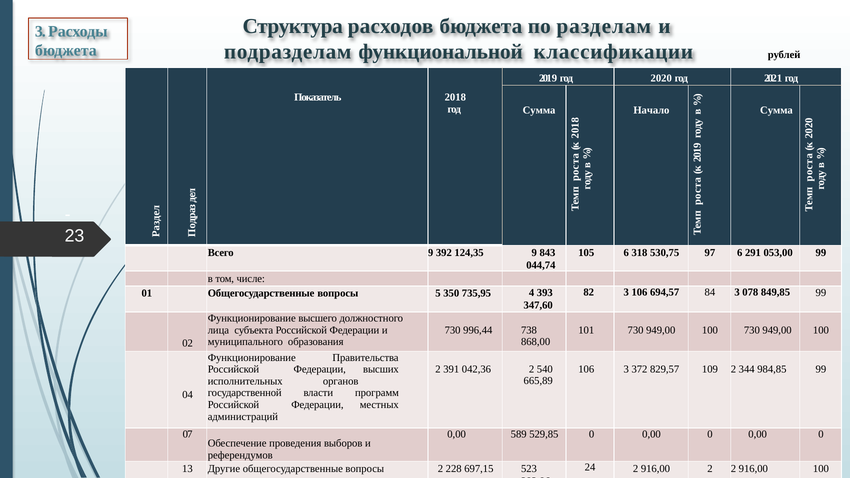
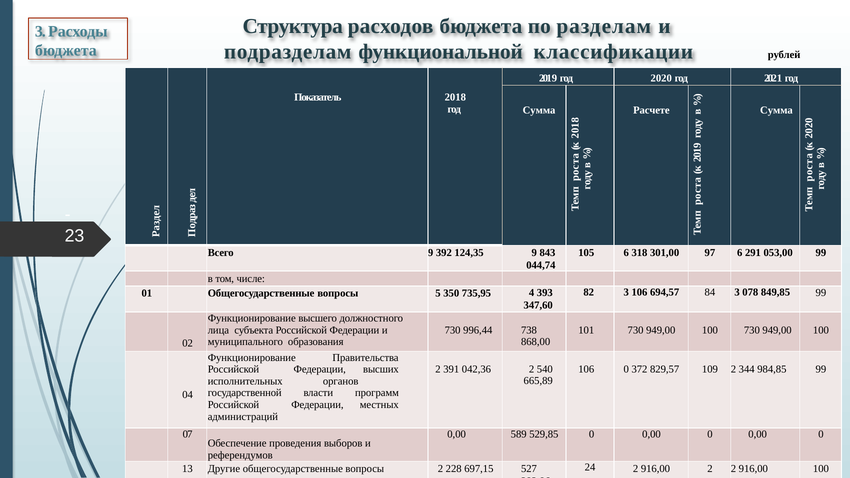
Начало: Начало -> Расчете (651, 110)
530,75: 530,75 -> 301,00 (665, 253)
106 3: 3 -> 0 (626, 369)
523: 523 -> 527 (529, 469)
